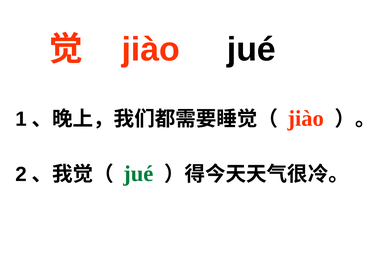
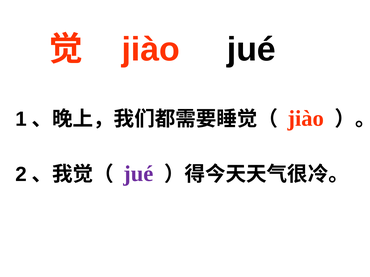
jué colour: green -> purple (138, 174)
